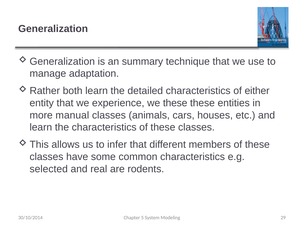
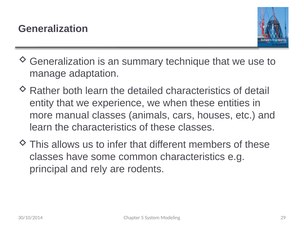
either: either -> detail (257, 91)
we these: these -> when (175, 103)
selected: selected -> principal (49, 169)
real: real -> rely (99, 169)
